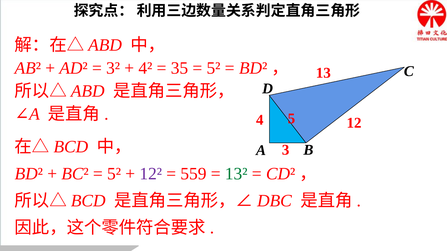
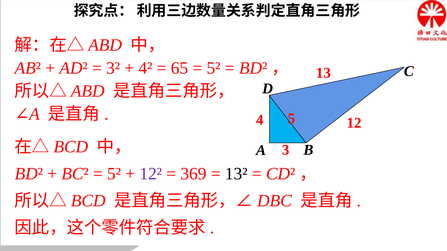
35: 35 -> 65 (179, 68)
559: 559 -> 369 (193, 174)
13² colour: green -> black (236, 174)
